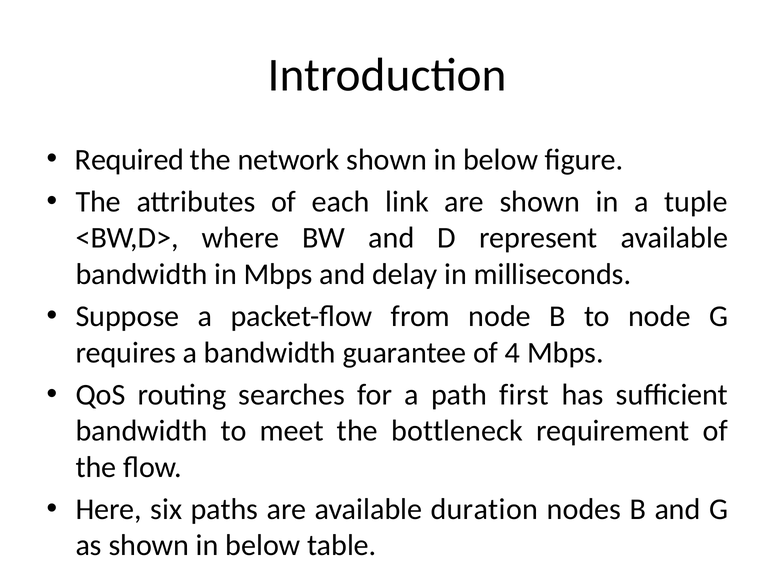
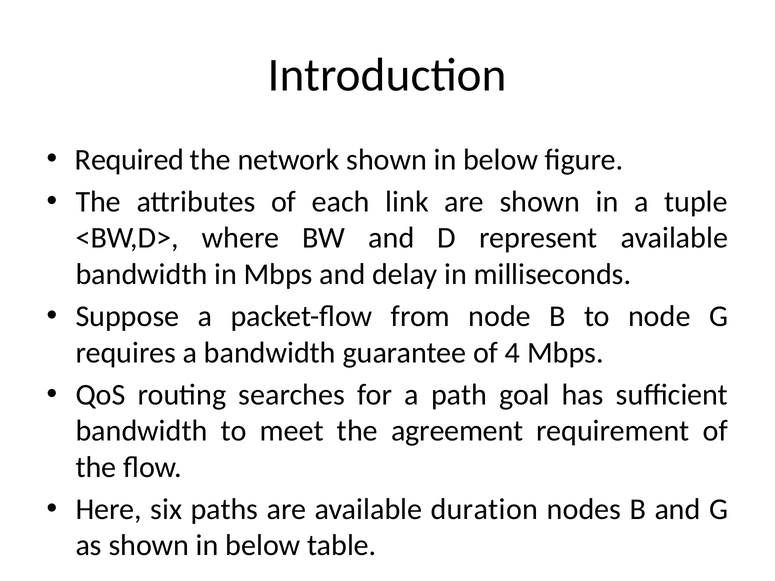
first: first -> goal (525, 395)
bottleneck: bottleneck -> agreement (457, 431)
